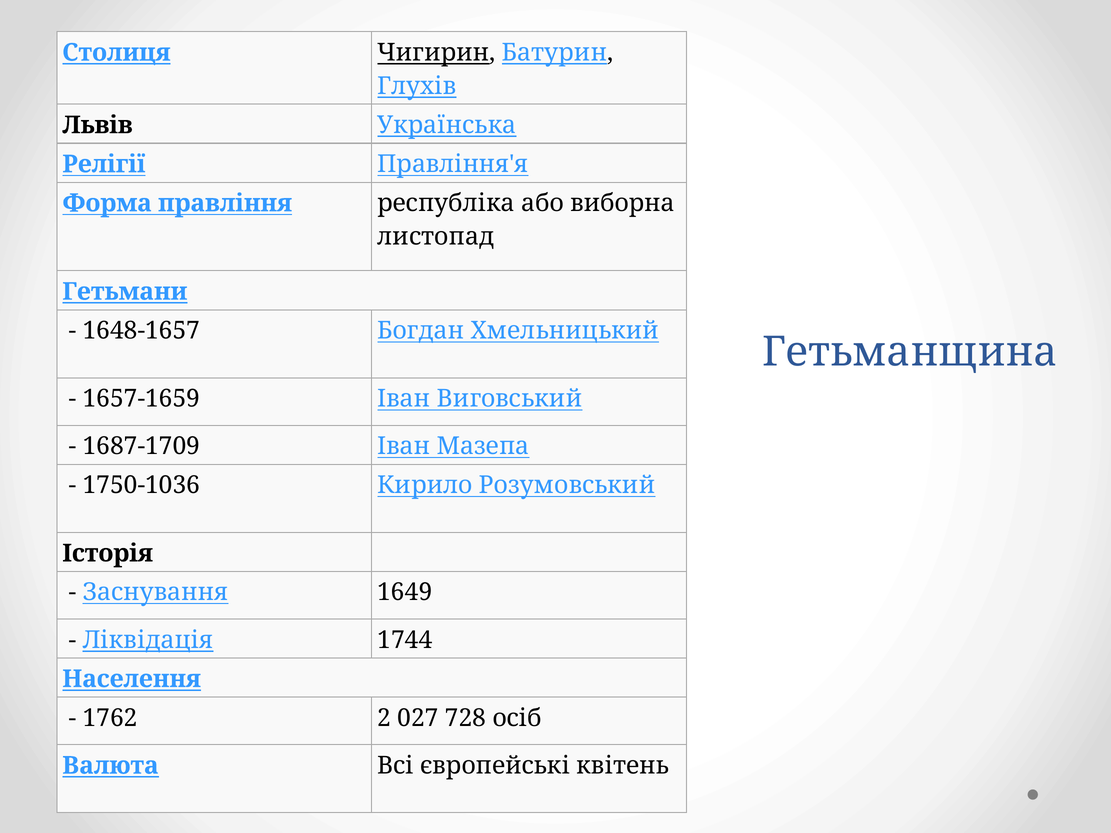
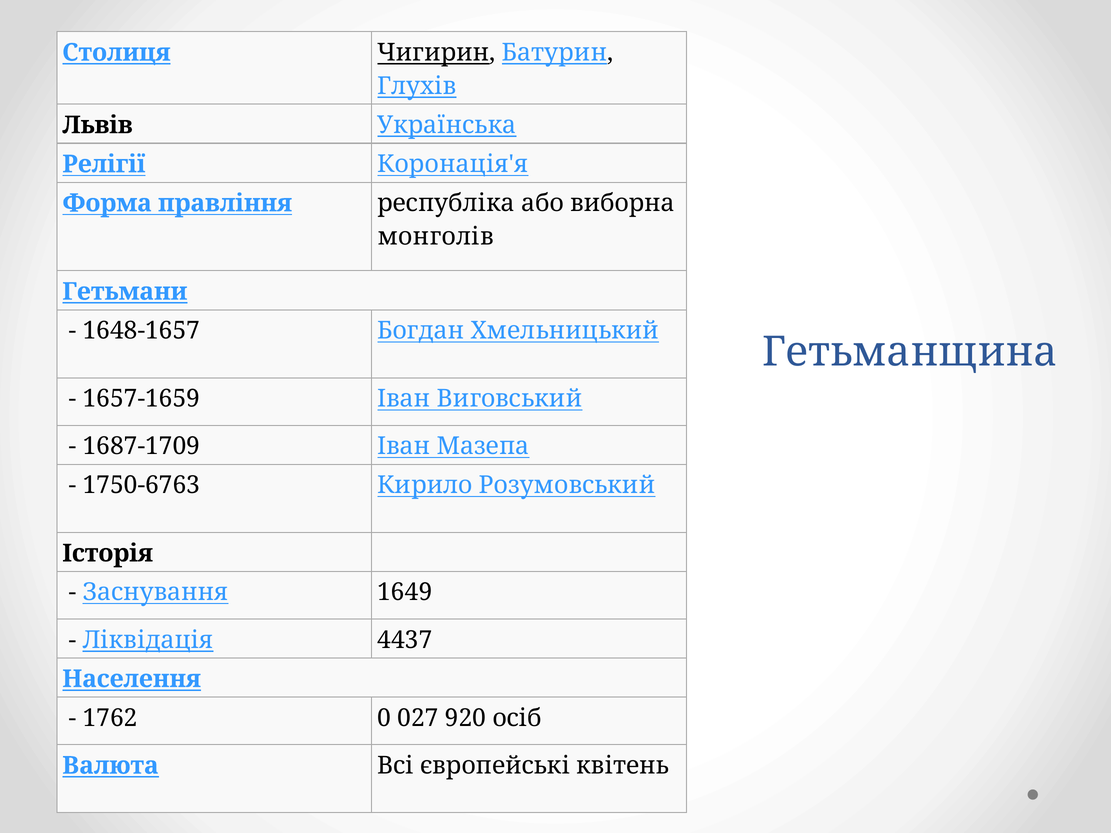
Правління'я: Правління'я -> Коронація'я (453, 164)
листопад: листопад -> монголів (436, 237)
1750-1036: 1750-1036 -> 1750-6763 (141, 485)
1744: 1744 -> 4437 (405, 640)
2: 2 -> 0 (384, 718)
728: 728 -> 920 (466, 718)
